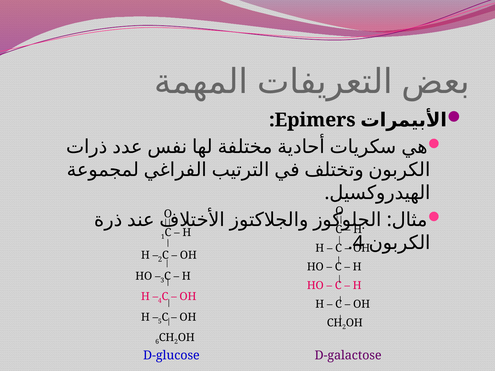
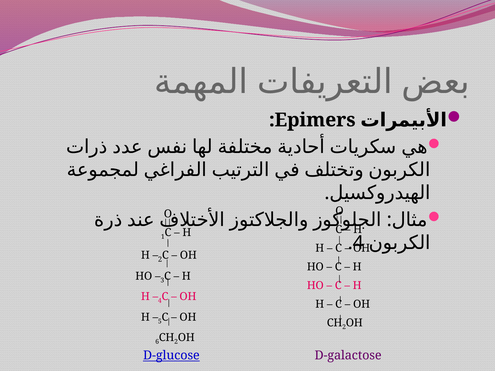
D-glucose underline: none -> present (171, 356)
